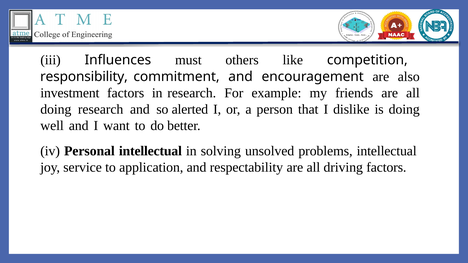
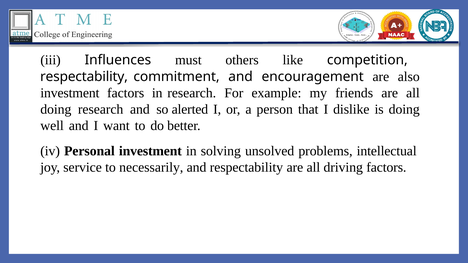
responsibility: responsibility -> respectability (84, 77)
Personal intellectual: intellectual -> investment (150, 151)
application: application -> necessarily (151, 168)
